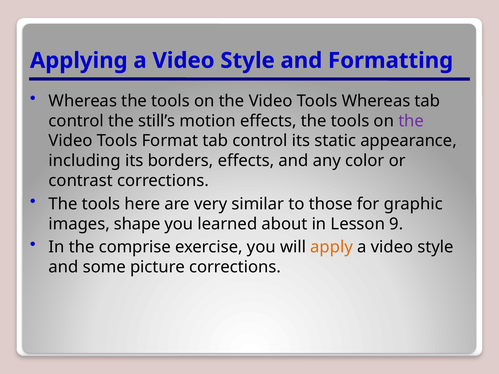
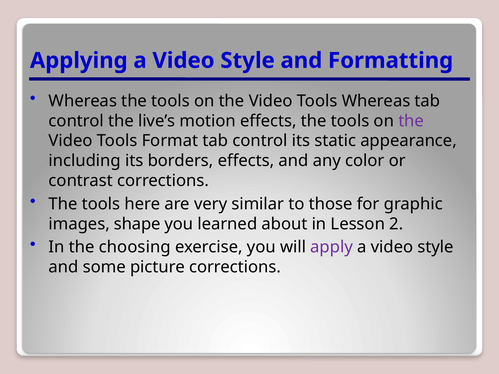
still’s: still’s -> live’s (157, 121)
9: 9 -> 2 (396, 224)
comprise: comprise -> choosing (135, 247)
apply colour: orange -> purple (332, 247)
